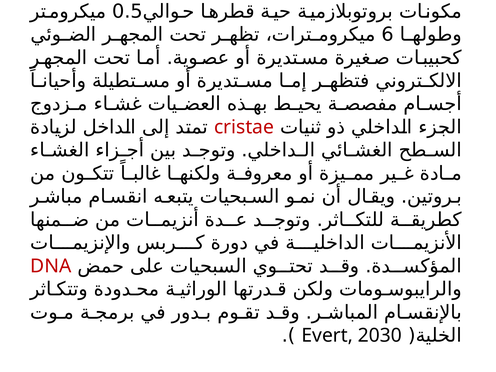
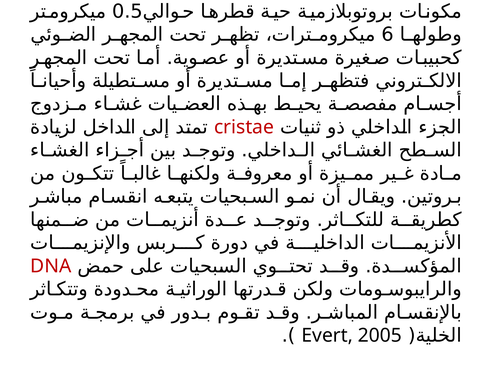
2030: 2030 -> 2005 (380, 336)
